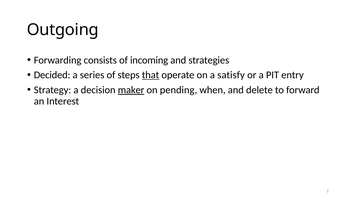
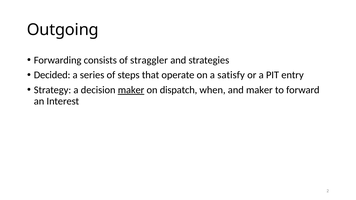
incoming: incoming -> straggler (149, 60)
that underline: present -> none (151, 75)
pending: pending -> dispatch (179, 90)
and delete: delete -> maker (259, 90)
